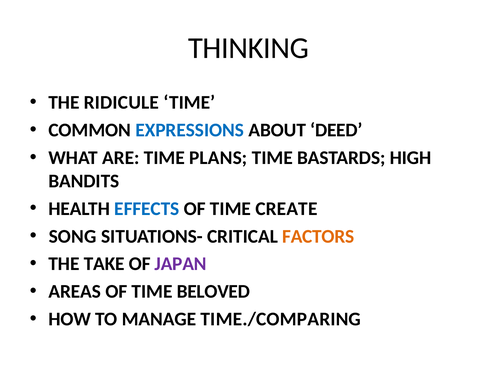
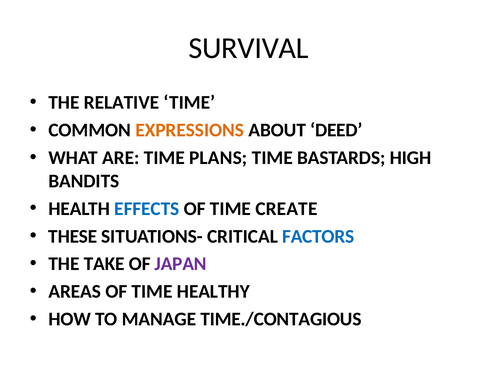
THINKING: THINKING -> SURVIVAL (249, 48)
RIDICULE: RIDICULE -> RELATIVE (122, 102)
EXPRESSIONS colour: blue -> orange (190, 130)
SONG: SONG -> THESE (73, 236)
FACTORS colour: orange -> blue (318, 236)
BELOVED: BELOVED -> HEALTHY (213, 291)
TIME./COMPARING: TIME./COMPARING -> TIME./CONTAGIOUS (281, 319)
